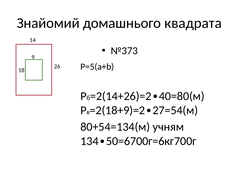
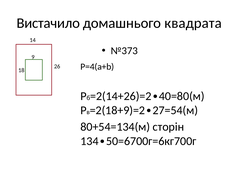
Знайомий: Знайомий -> Вистачило (48, 23)
P=5(a+b: P=5(a+b -> P=4(a+b (97, 67)
учням: учням -> сторін (168, 127)
